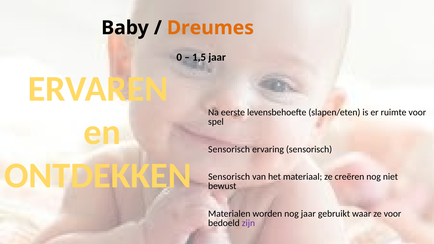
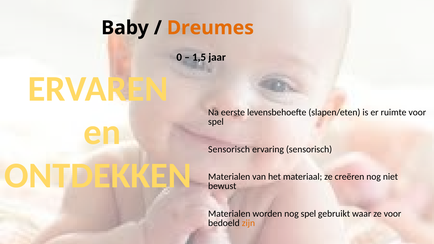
Sensorisch: Sensorisch -> Materialen (229, 177)
nog jaar: jaar -> spel (308, 214)
zijn colour: purple -> orange (248, 223)
